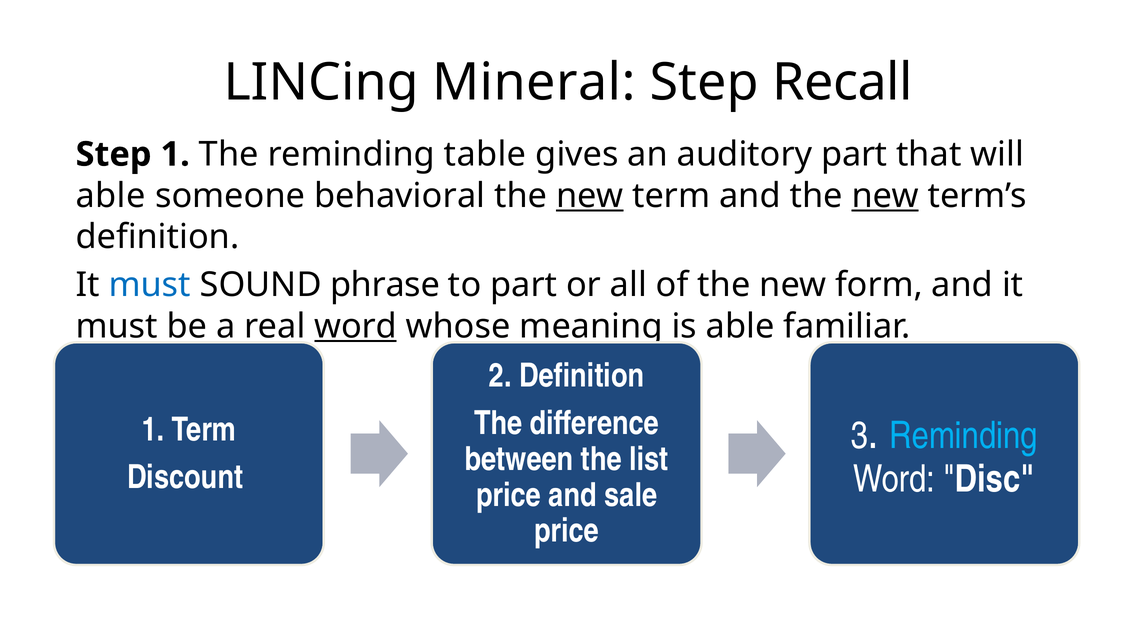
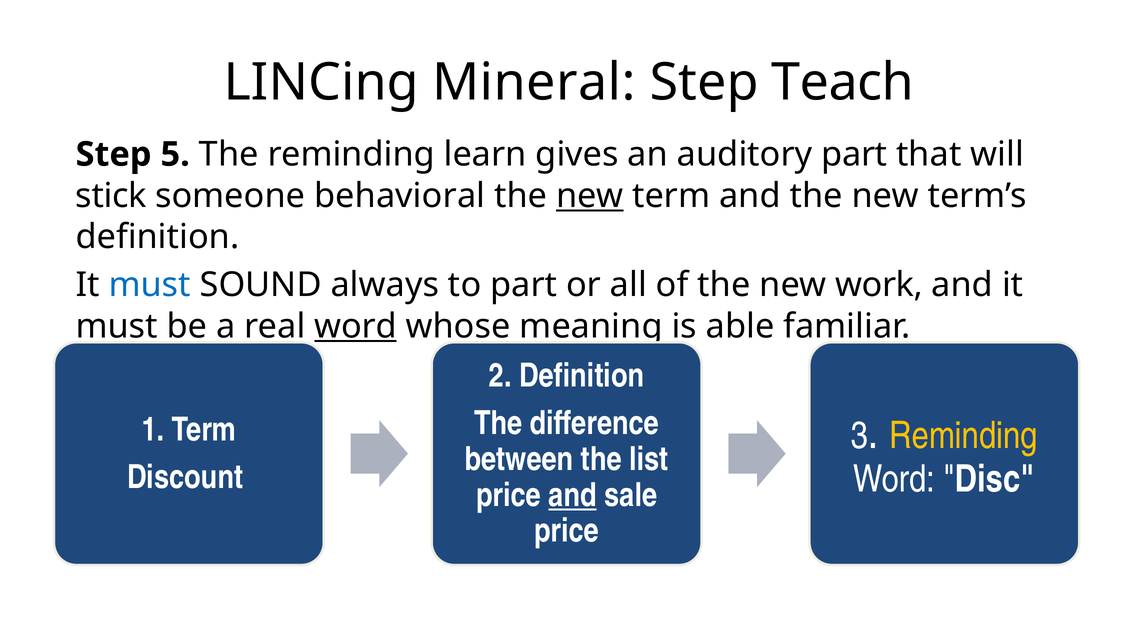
Recall: Recall -> Teach (843, 83)
Step 1: 1 -> 5 (175, 154)
table: table -> learn (485, 154)
able: able -> stick (111, 196)
new underline: present -> none (885, 196)
phrase: phrase -> always (385, 285)
form: form -> work (879, 285)
Reminding colour: light blue -> yellow (964, 436)
and underline: none -> present (573, 495)
